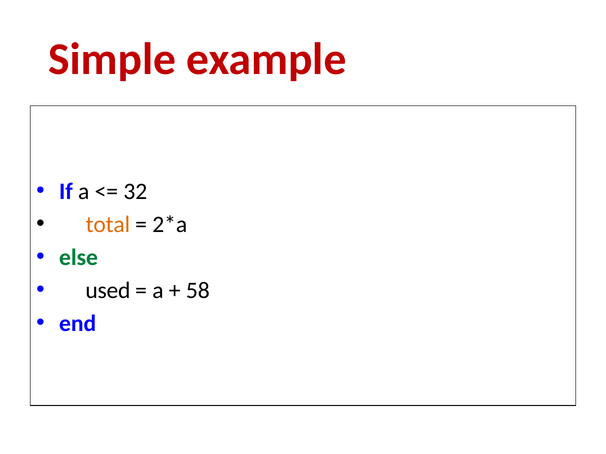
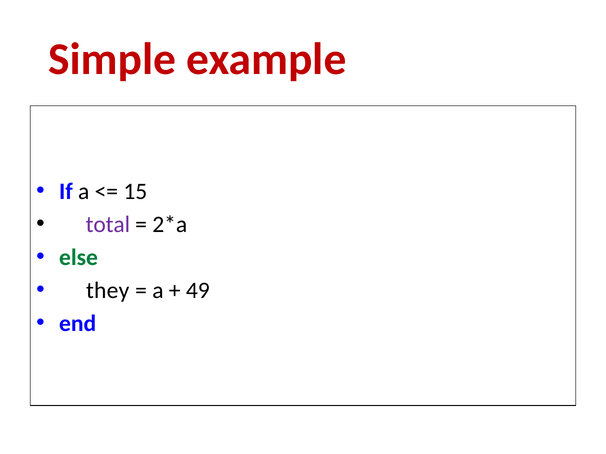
32: 32 -> 15 (135, 192)
total colour: orange -> purple (108, 225)
used: used -> they (108, 291)
58: 58 -> 49 (198, 291)
